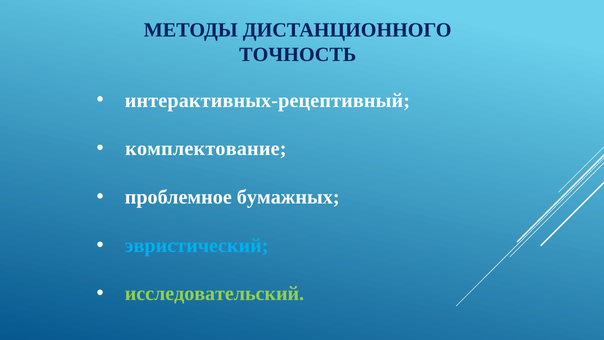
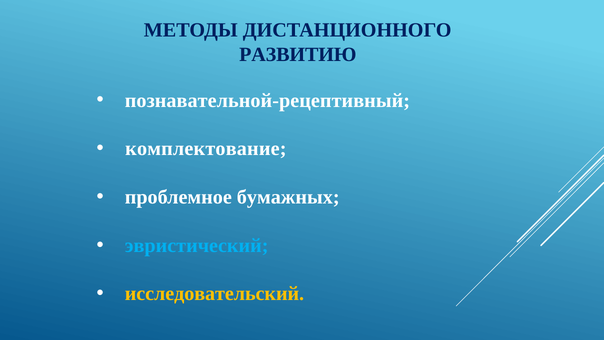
ТОЧНОСТЬ: ТОЧНОСТЬ -> РАЗВИТИЮ (298, 54)
интерактивных-рецептивный: интерактивных-рецептивный -> познавательной-рецептивный (267, 100)
исследовательский colour: light green -> yellow (214, 294)
